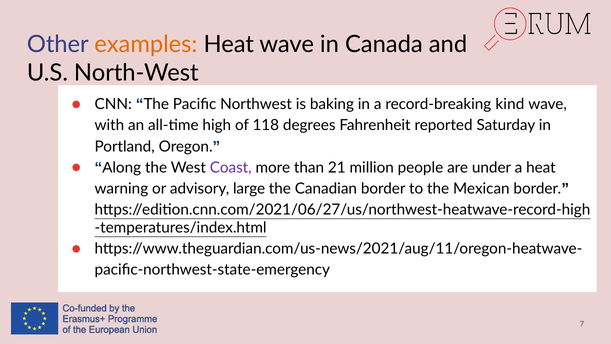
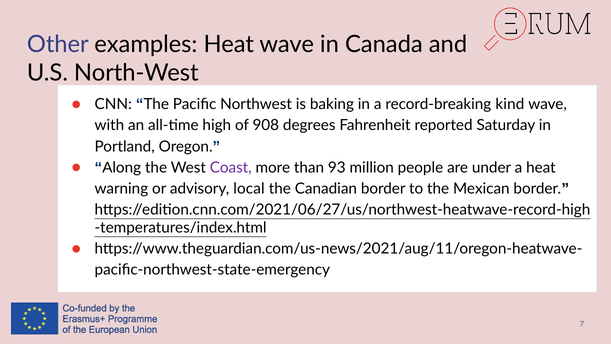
examples colour: orange -> black (146, 45)
118: 118 -> 908 (266, 125)
21: 21 -> 93 (337, 167)
large: large -> local (249, 188)
